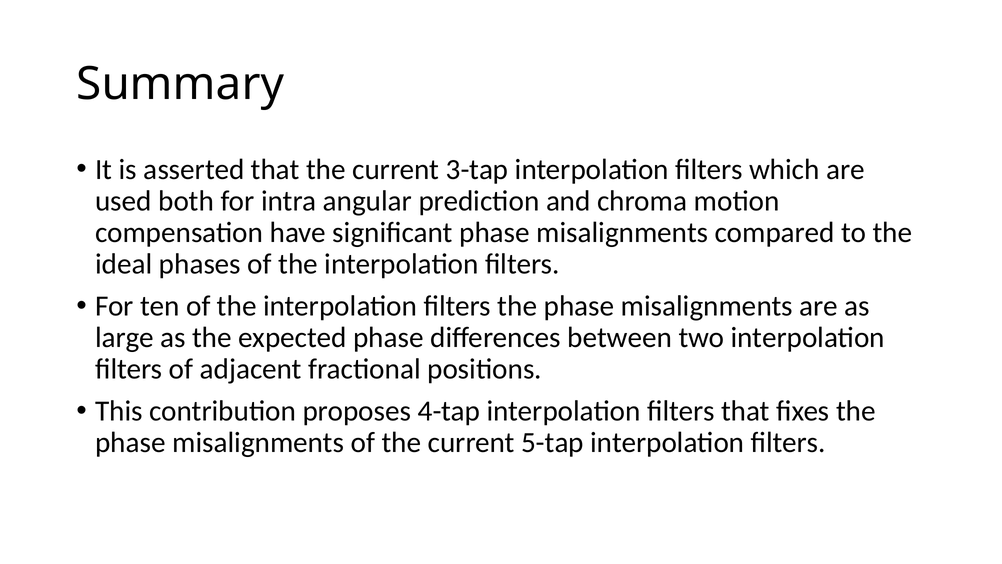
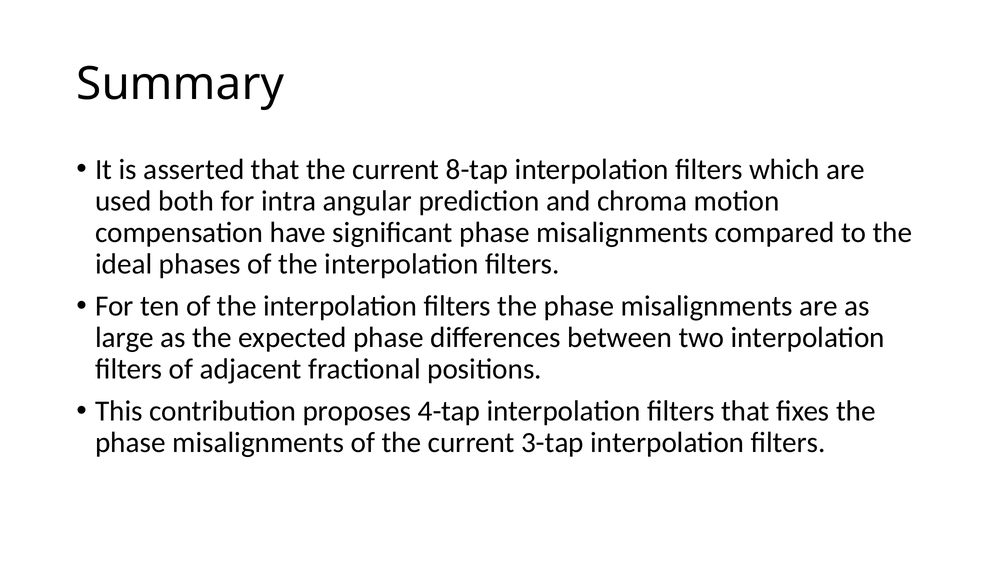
3-tap: 3-tap -> 8-tap (477, 169)
5-tap: 5-tap -> 3-tap (553, 442)
